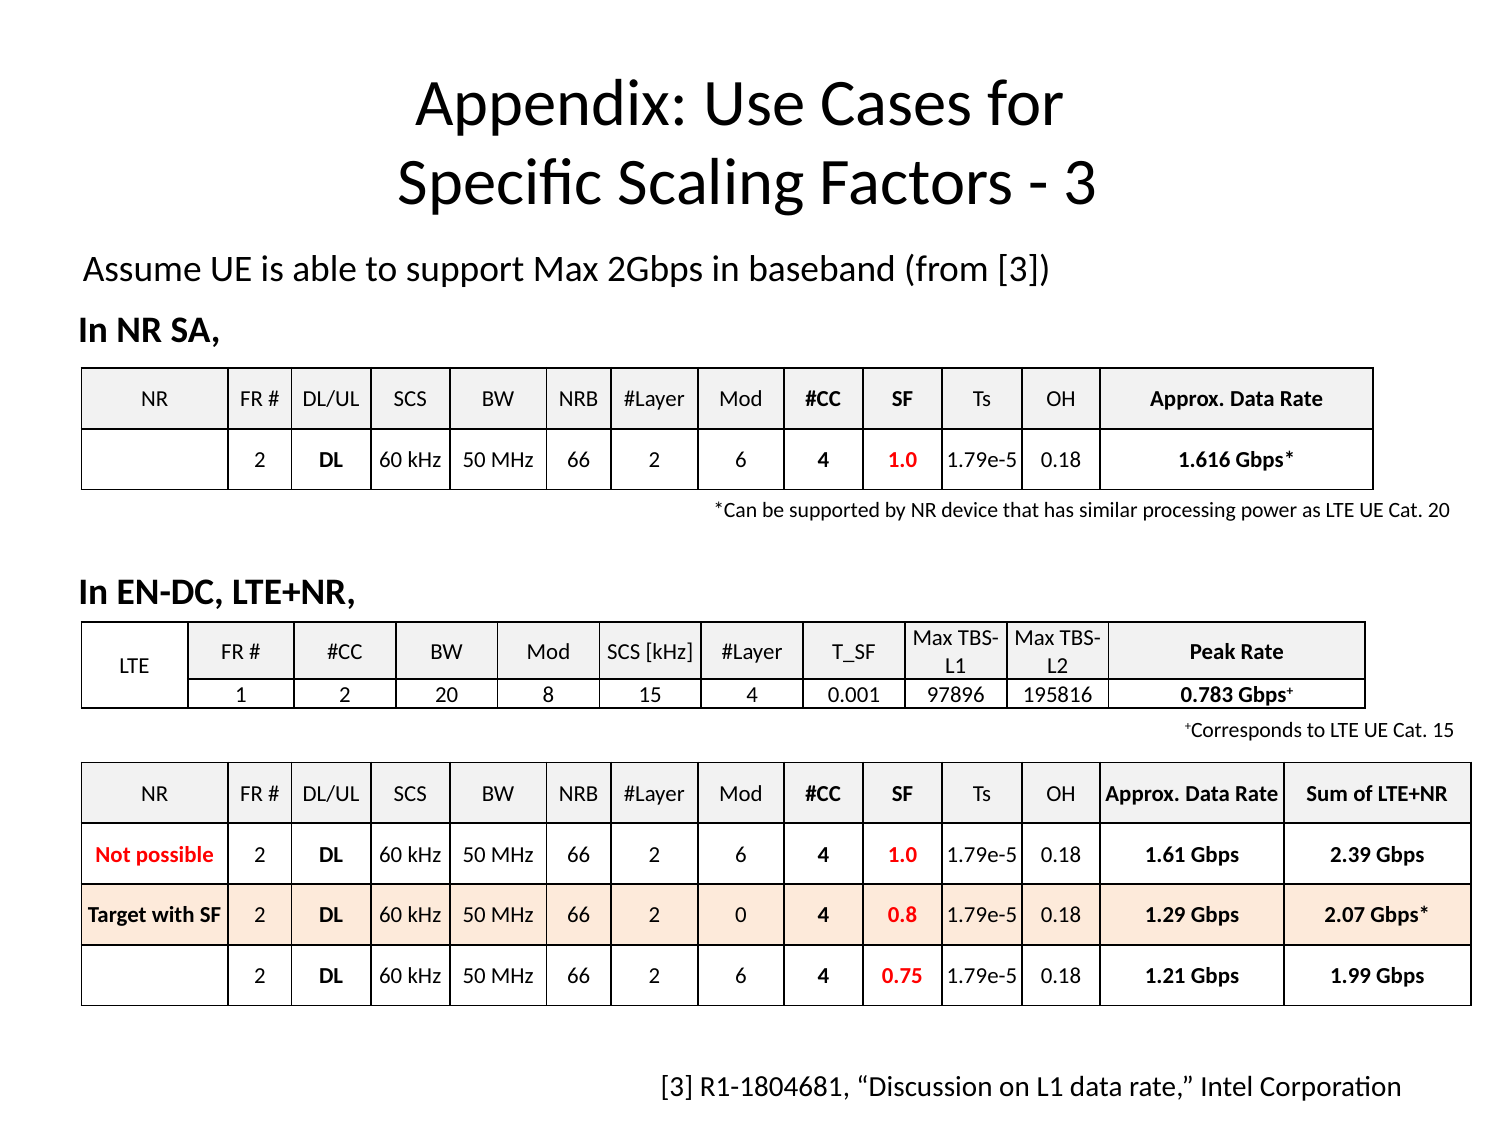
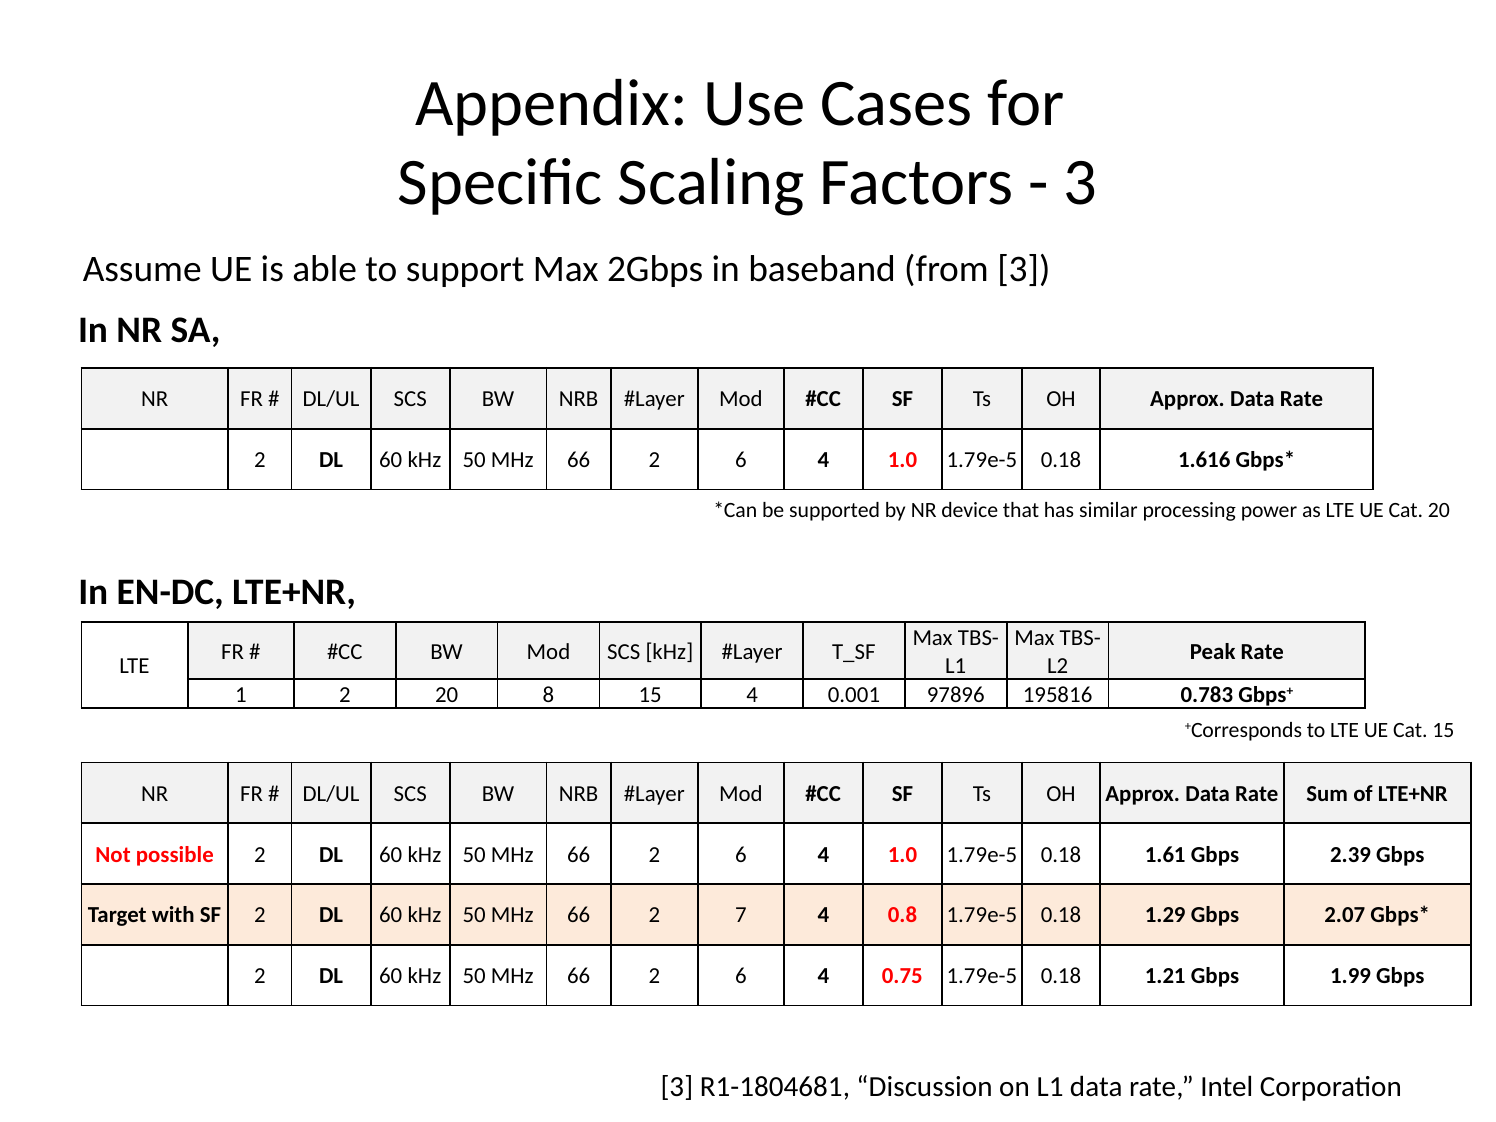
0: 0 -> 7 (741, 915)
